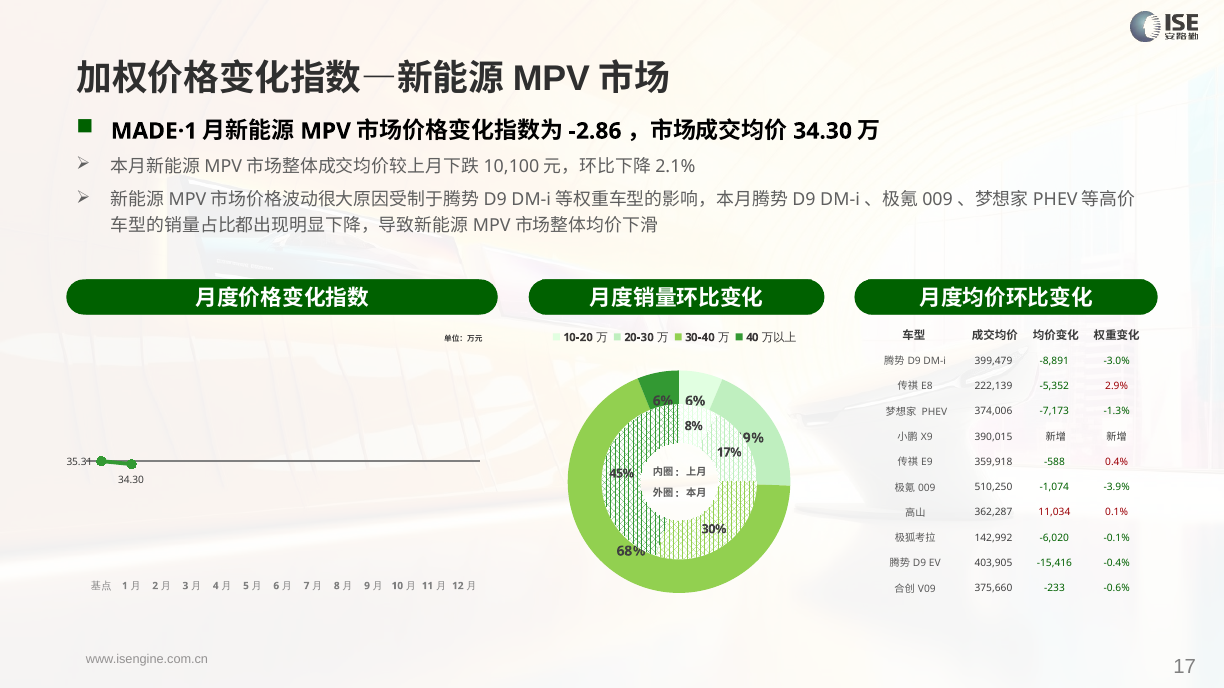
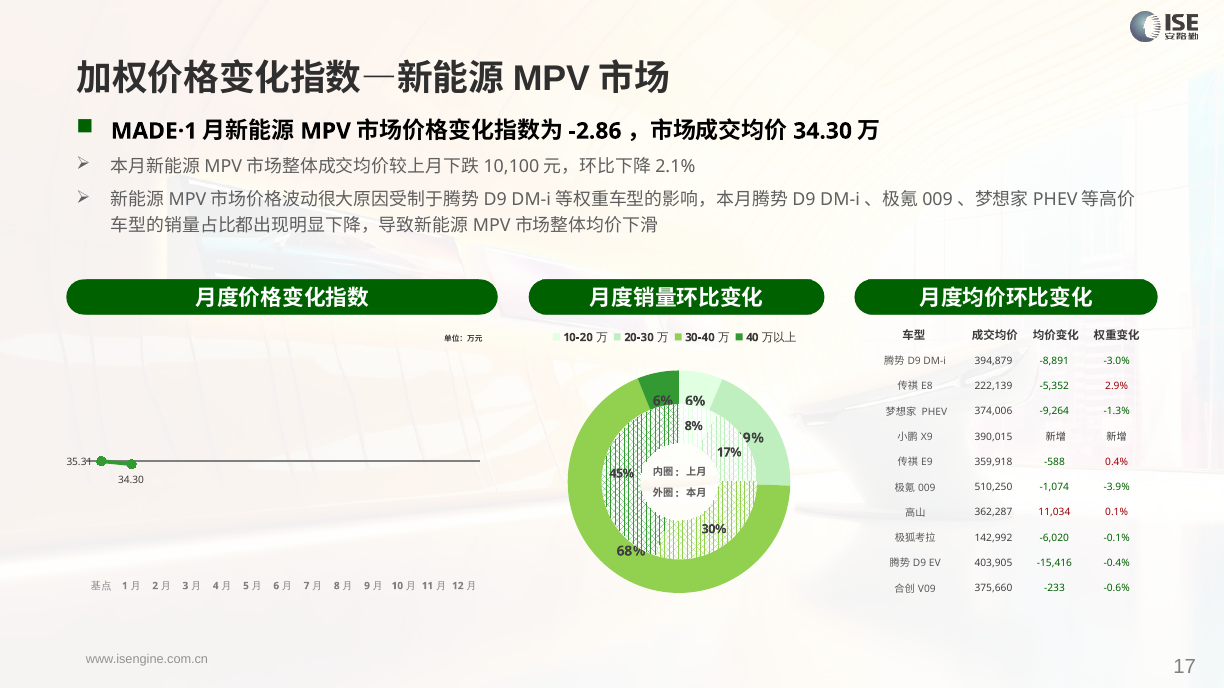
399,479: 399,479 -> 394,879 (993, 361)
-7,173: -7,173 -> -9,264 (1054, 412)
